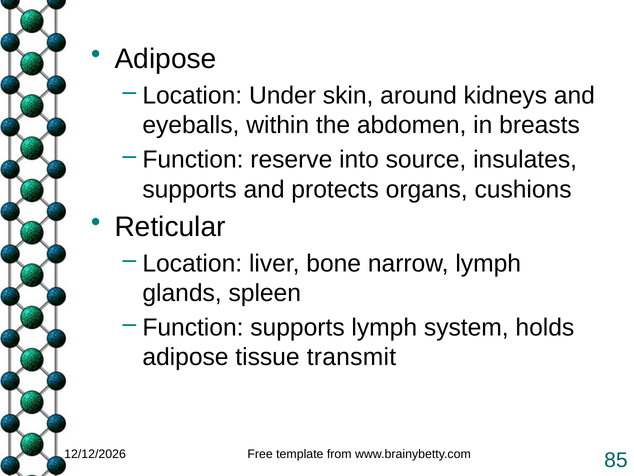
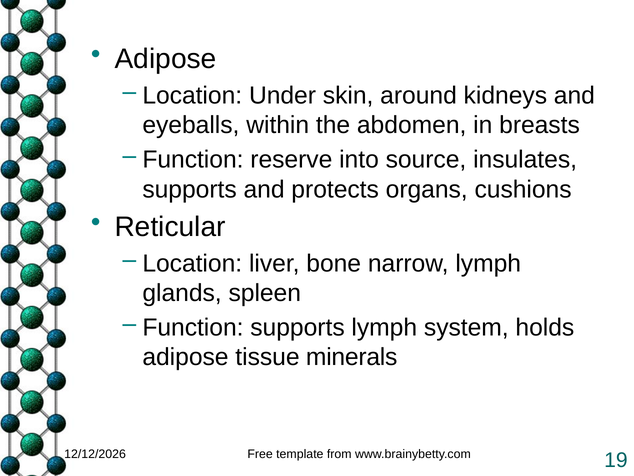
transmit: transmit -> minerals (352, 357)
85: 85 -> 19 (616, 460)
